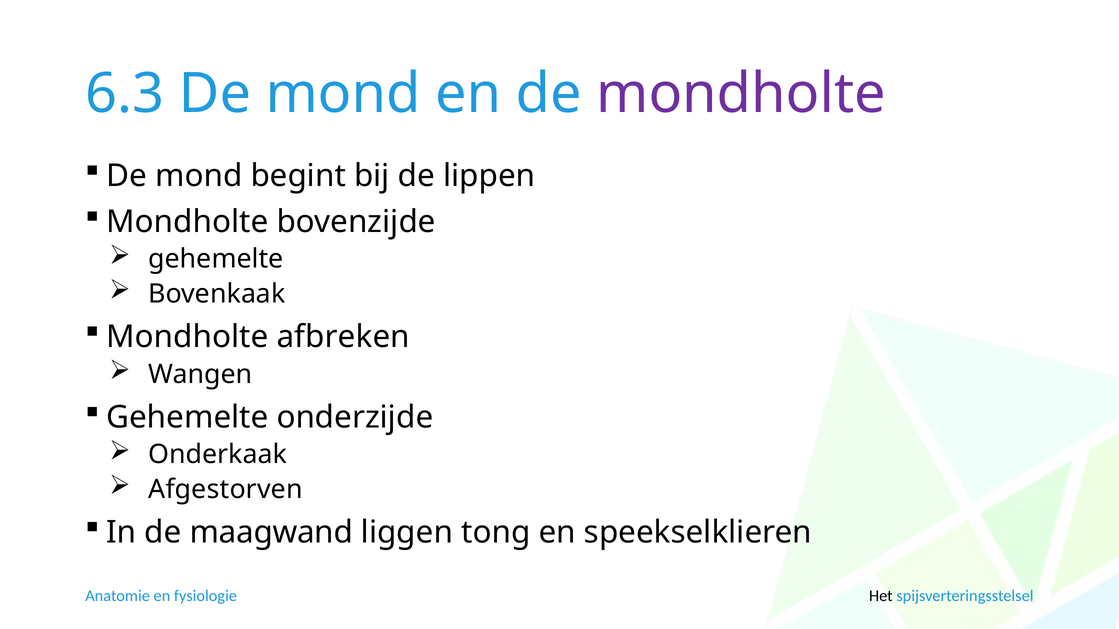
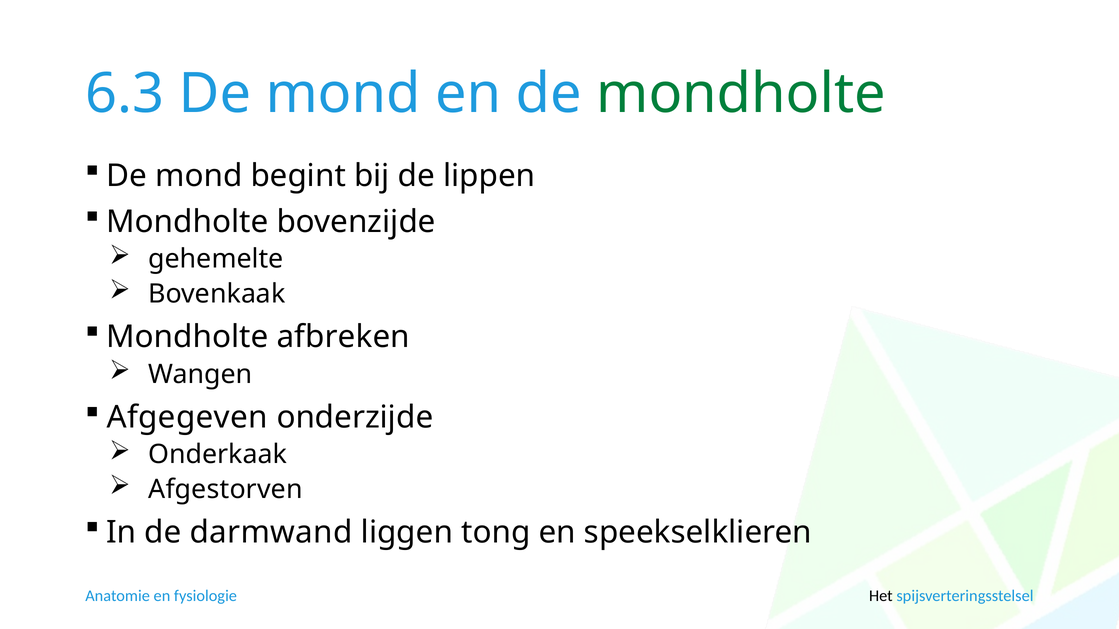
mondholte colour: purple -> green (741, 94)
Gehemelte: Gehemelte -> Afgegeven (187, 418)
maagwand: maagwand -> darmwand (271, 533)
